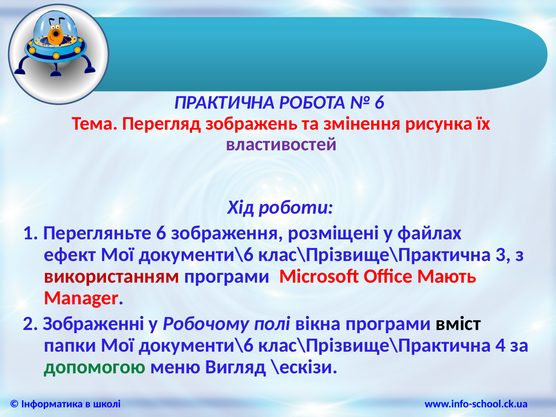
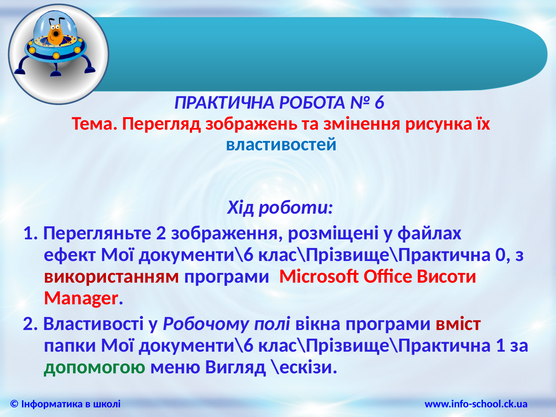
властивостей colour: purple -> blue (281, 144)
Перегляньте 6: 6 -> 2 (161, 233)
3: 3 -> 0 (503, 255)
Мають: Мають -> Висоти (447, 276)
Зображенні: Зображенні -> Властивості (94, 323)
вміст colour: black -> red (458, 323)
клас\Прізвище\Практична 4: 4 -> 1 (501, 345)
